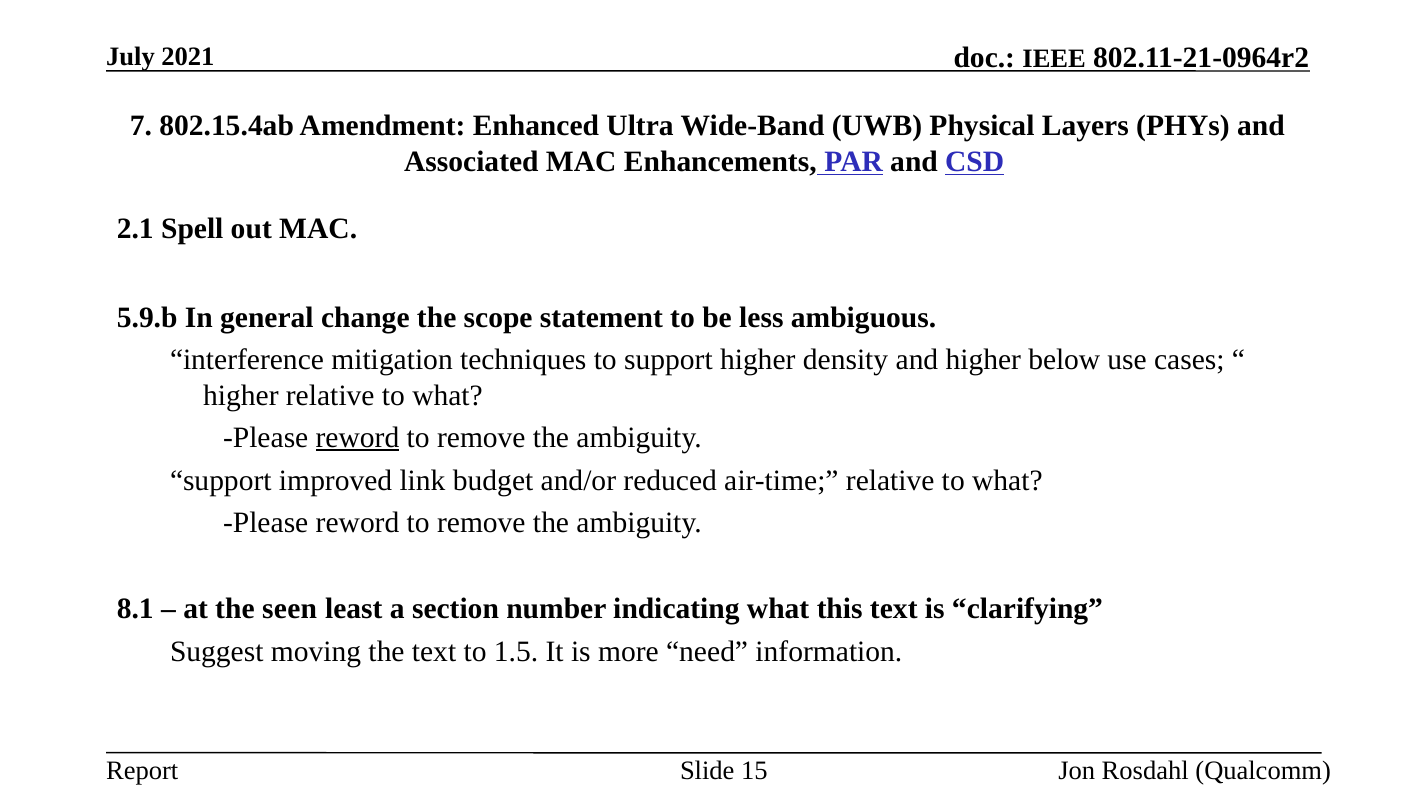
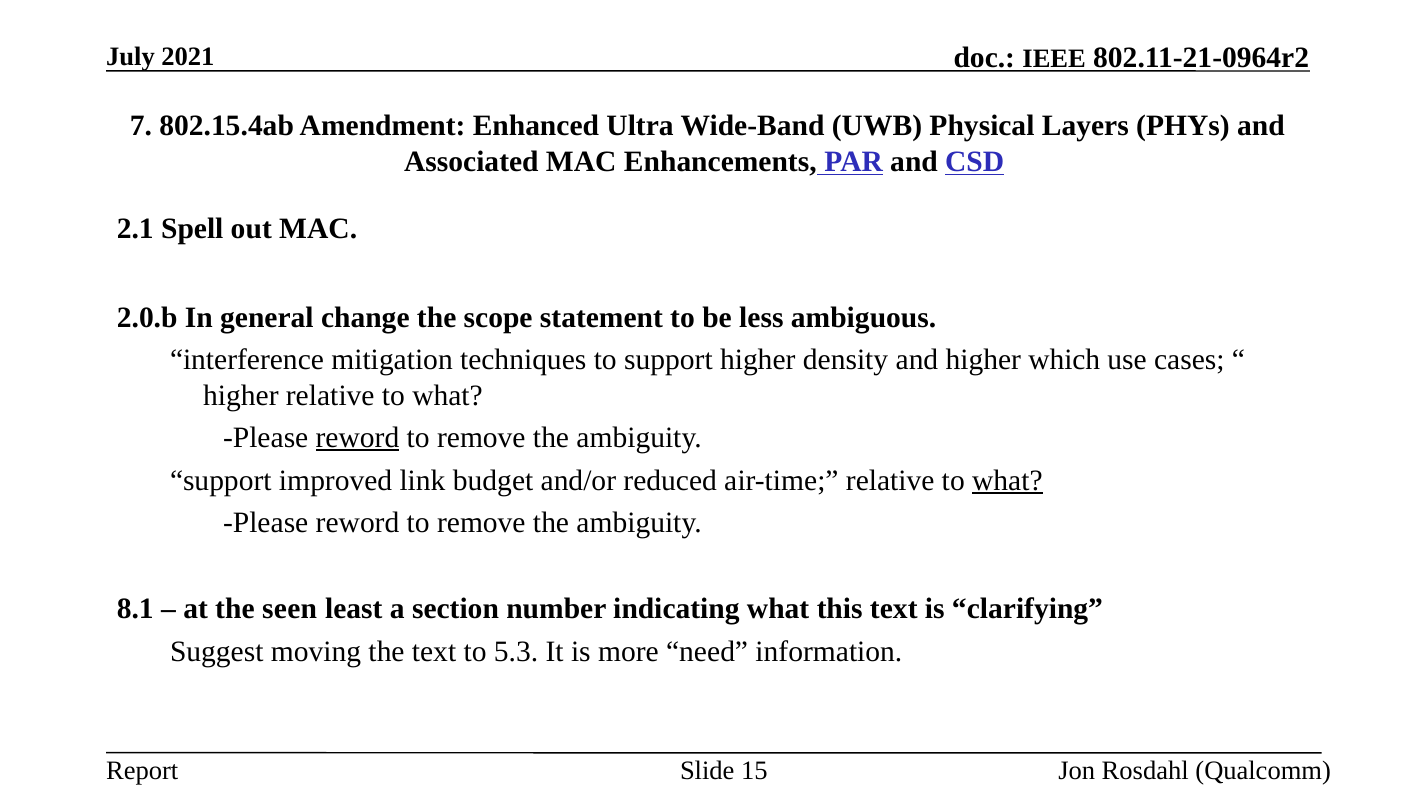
5.9.b: 5.9.b -> 2.0.b (147, 317)
below: below -> which (1064, 360)
what underline: none -> present (1007, 480)
1.5: 1.5 -> 5.3 (516, 651)
